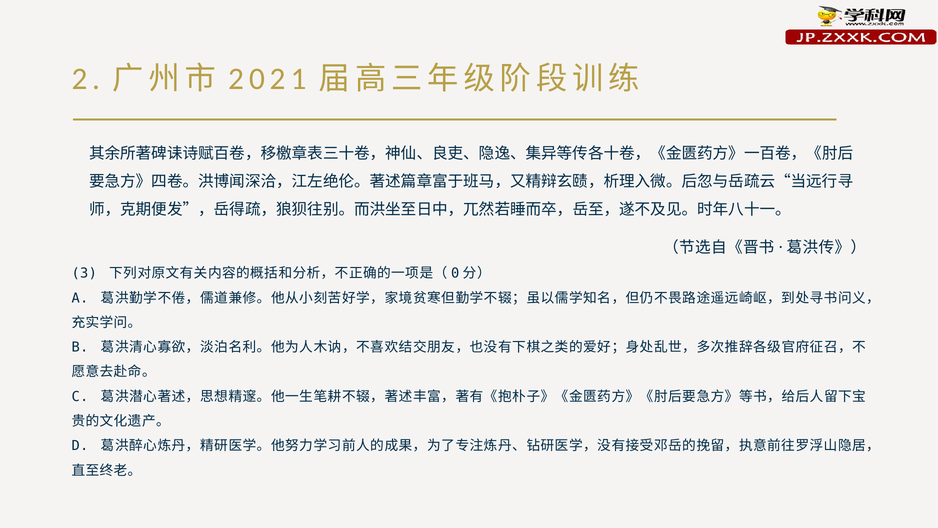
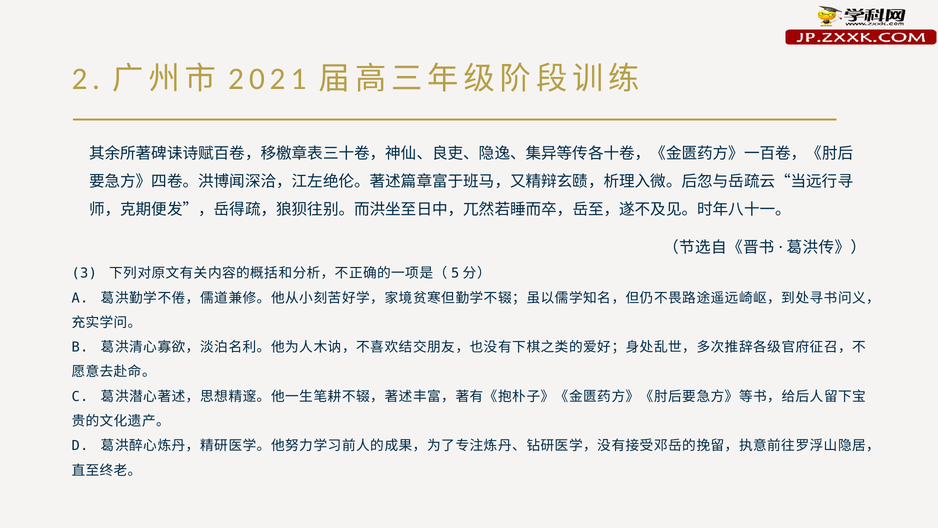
0: 0 -> 5 (455, 273)
